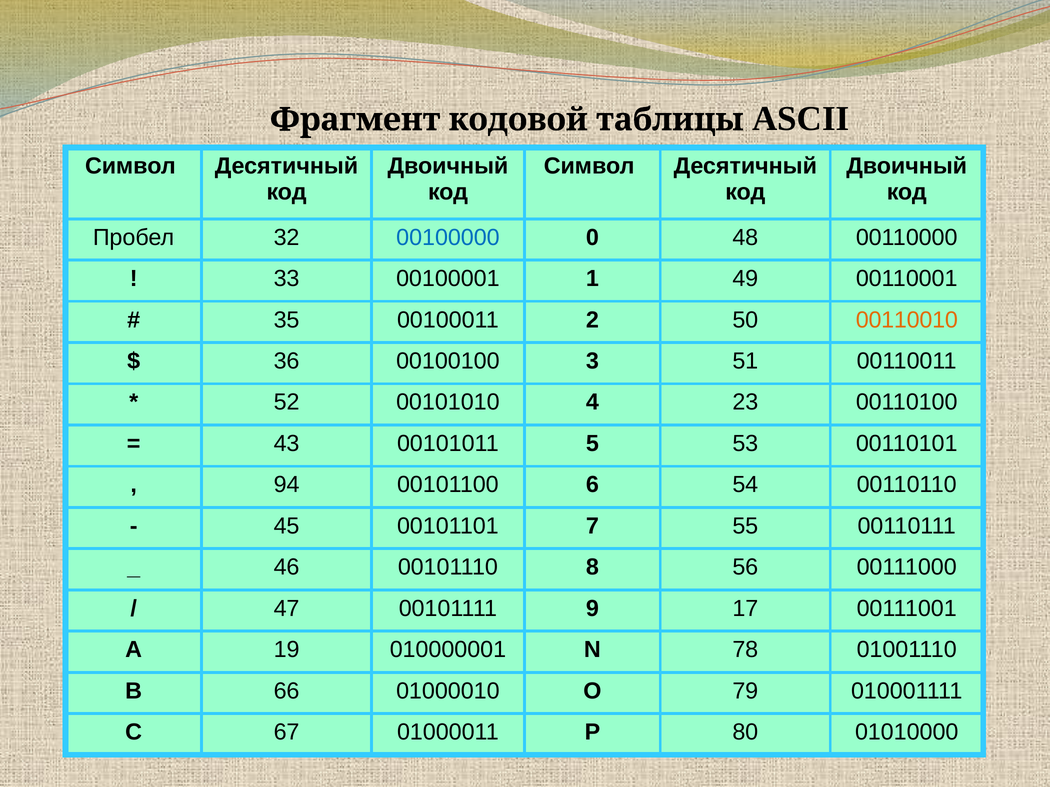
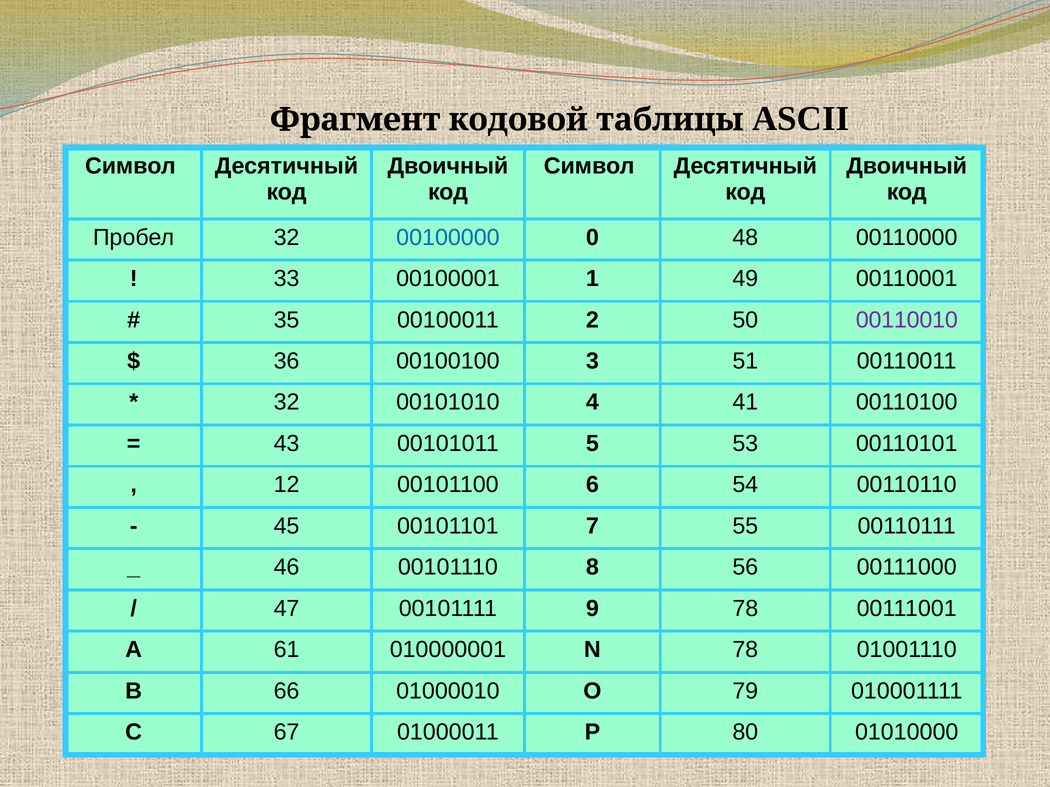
00110010 colour: orange -> purple (907, 320)
52: 52 -> 32 (287, 403)
23: 23 -> 41 (745, 403)
94: 94 -> 12 (287, 485)
9 17: 17 -> 78 (745, 609)
19: 19 -> 61 (287, 650)
